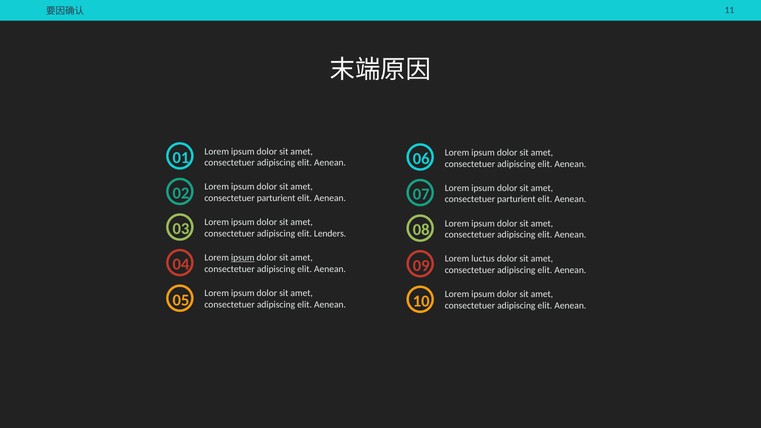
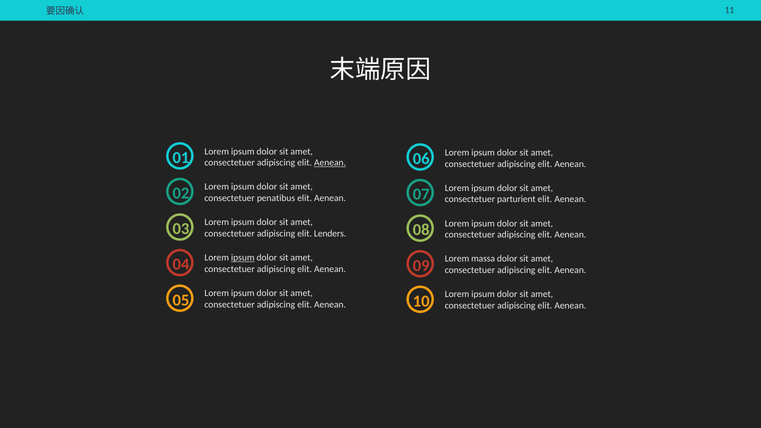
Aenean underline: none -> present (330, 163)
parturient: parturient -> penatibus (276, 198)
luctus: luctus -> massa (483, 259)
